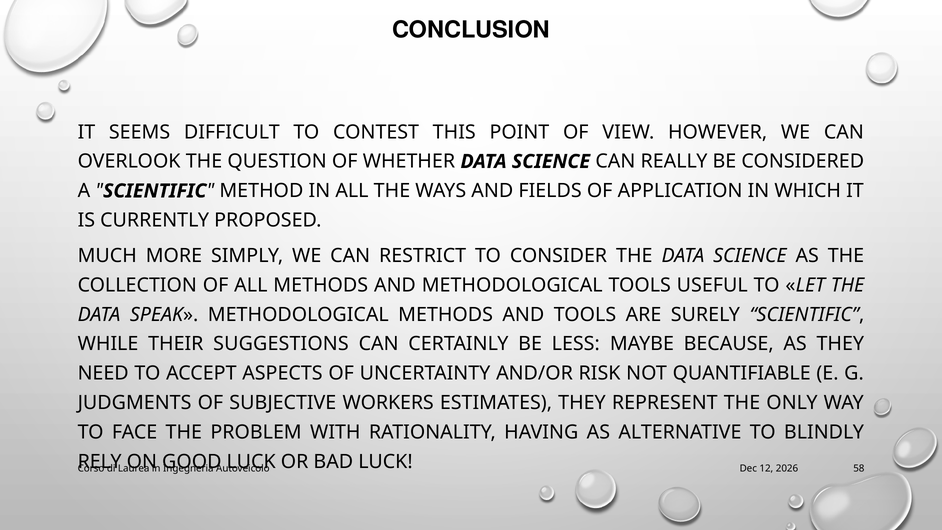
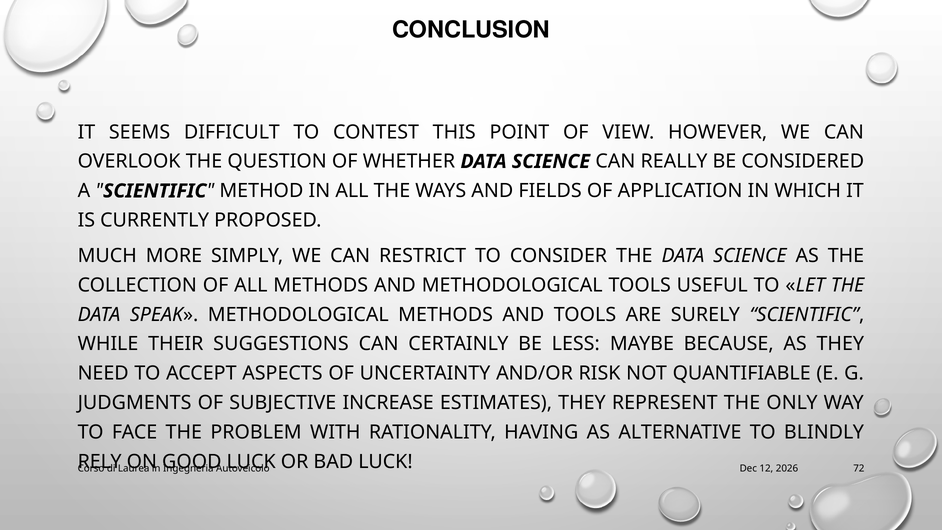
WORKERS: WORKERS -> INCREASE (388, 403)
58: 58 -> 72 (859, 469)
